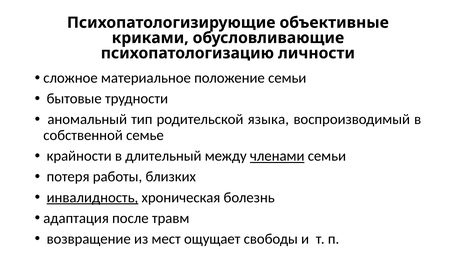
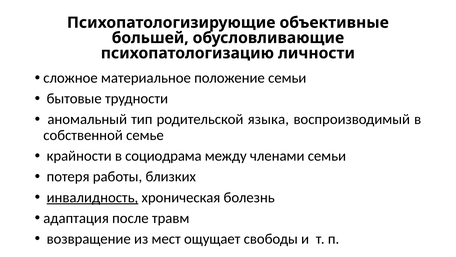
криками: криками -> большей (150, 38)
длительный: длительный -> социодрама (163, 156)
членами underline: present -> none (277, 156)
